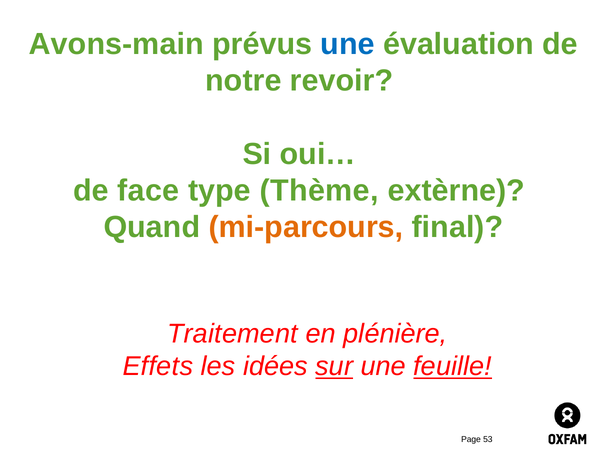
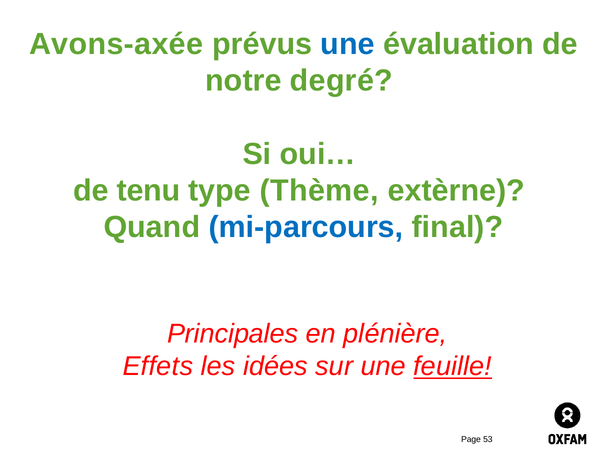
Avons-main: Avons-main -> Avons-axée (116, 44)
revoir: revoir -> degré (341, 81)
face: face -> tenu (149, 190)
mi-parcours colour: orange -> blue (306, 227)
Traitement: Traitement -> Principales (233, 333)
sur underline: present -> none (334, 366)
